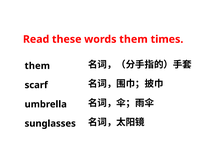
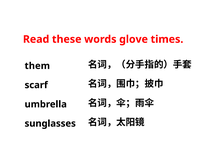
words them: them -> glove (134, 39)
